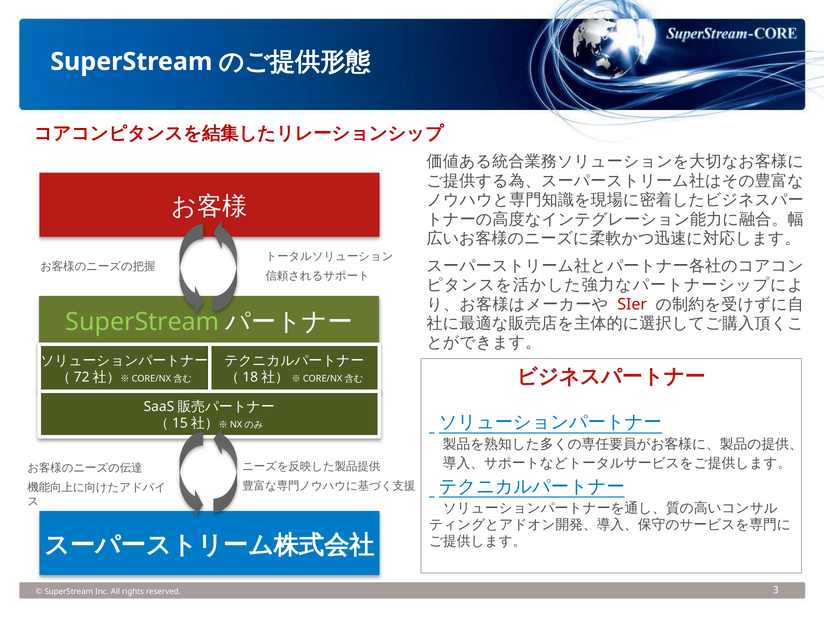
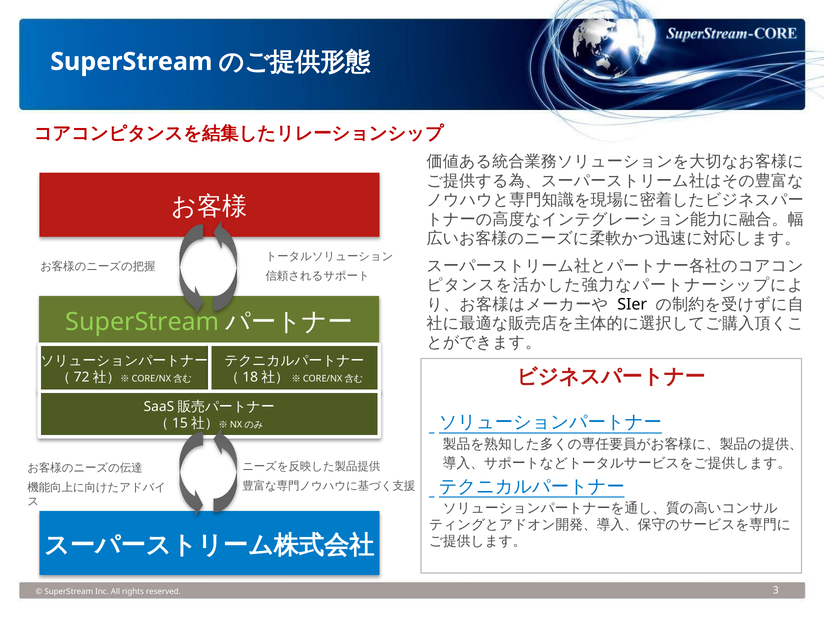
SIer colour: red -> black (632, 304)
